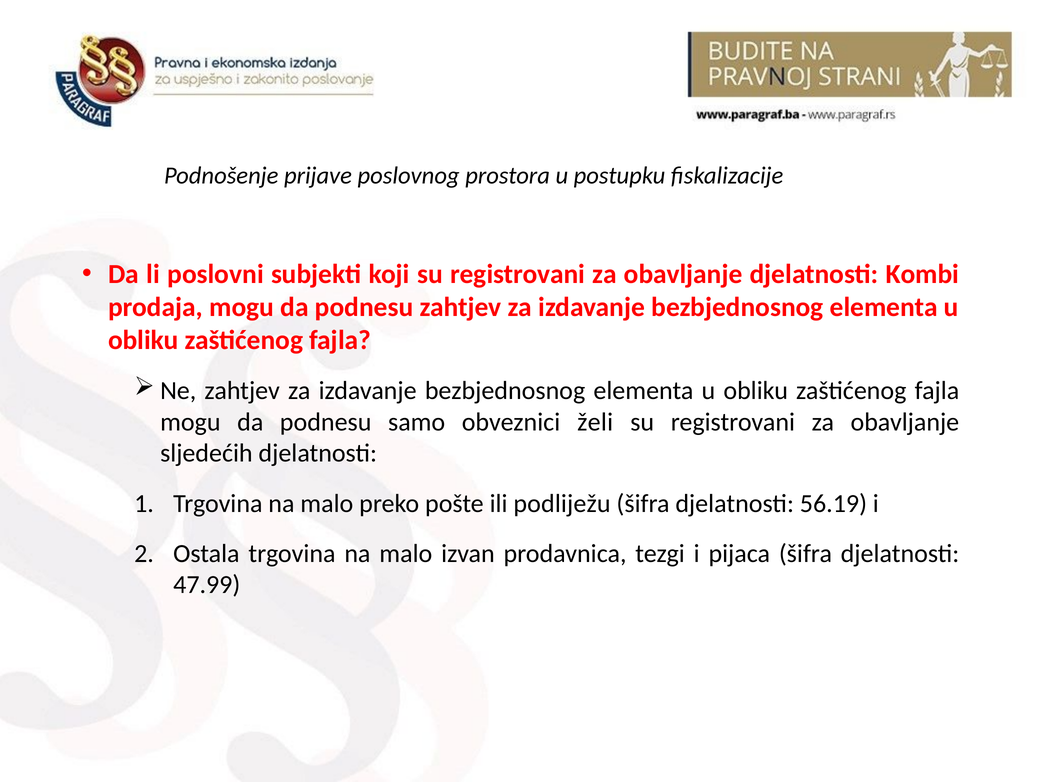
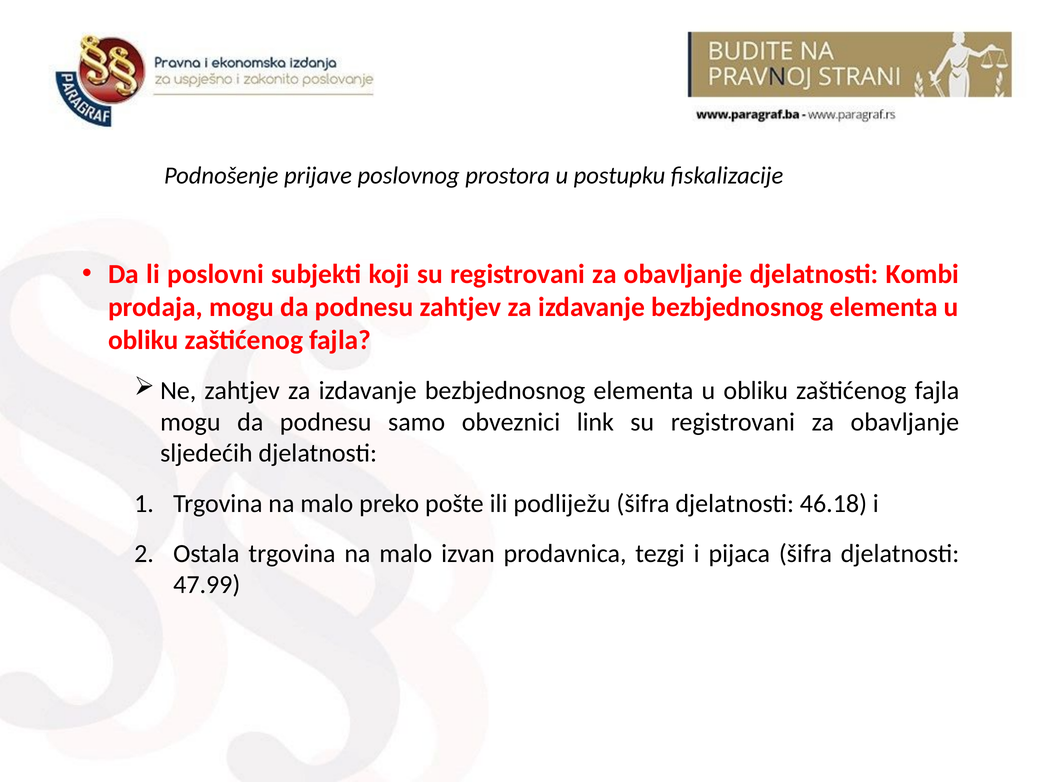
želi: želi -> link (595, 422)
56.19: 56.19 -> 46.18 (833, 503)
